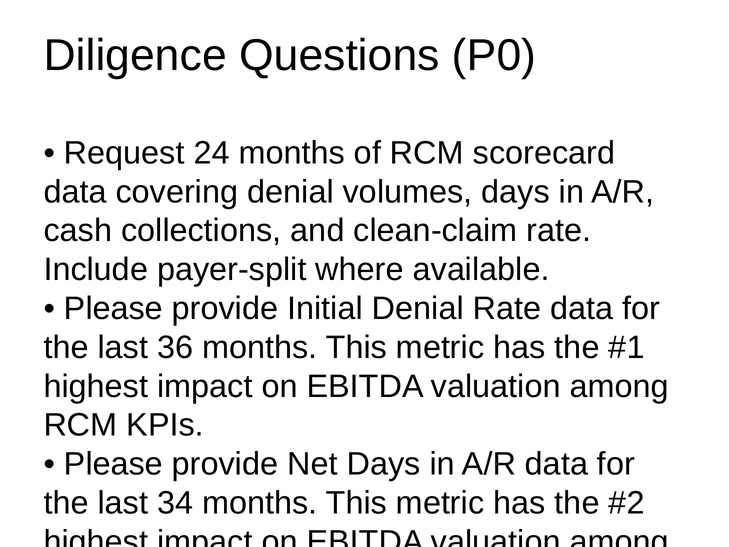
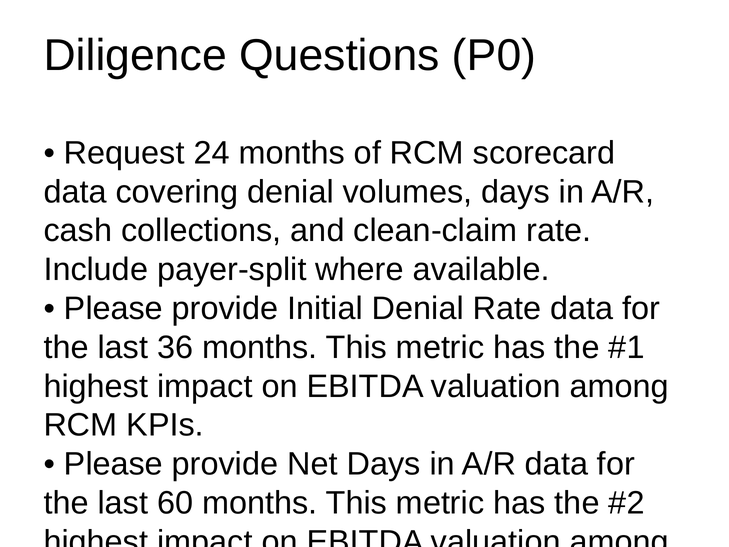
34: 34 -> 60 (175, 503)
